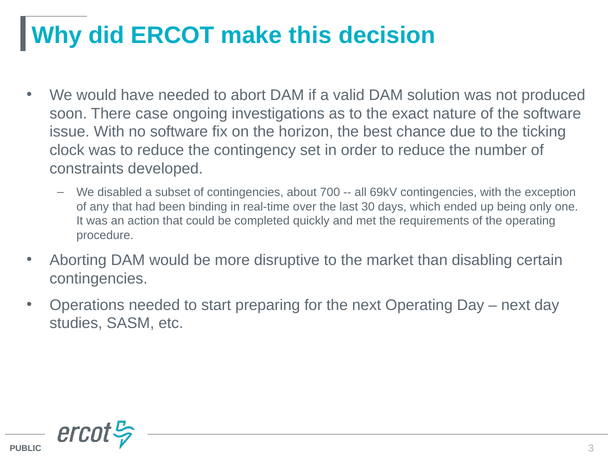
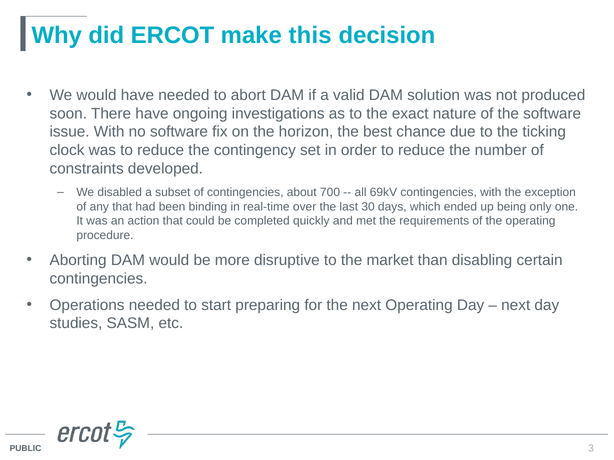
There case: case -> have (152, 114)
